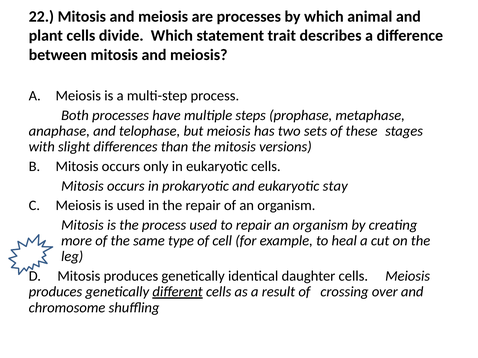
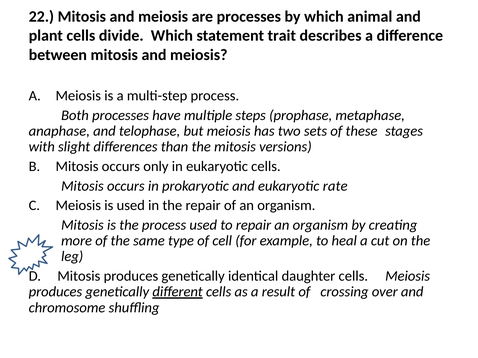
stay: stay -> rate (335, 186)
